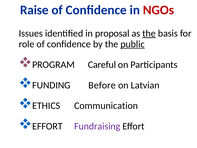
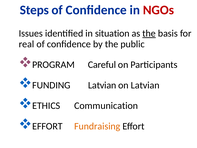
Raise: Raise -> Steps (34, 10)
proposal: proposal -> situation (112, 33)
role: role -> real (26, 44)
public underline: present -> none (133, 44)
FUNDING Before: Before -> Latvian (102, 85)
Fundraising colour: purple -> orange (97, 126)
